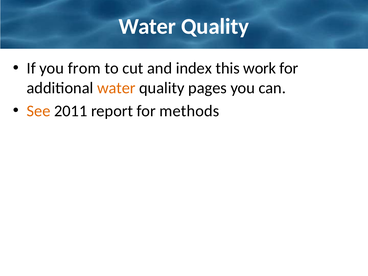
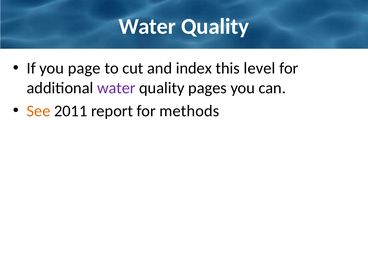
from: from -> page (84, 68)
work: work -> level (260, 68)
water colour: orange -> purple (116, 88)
